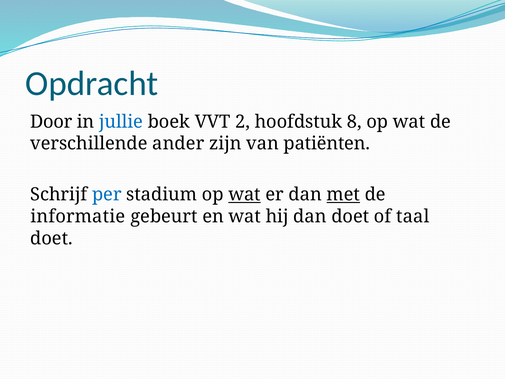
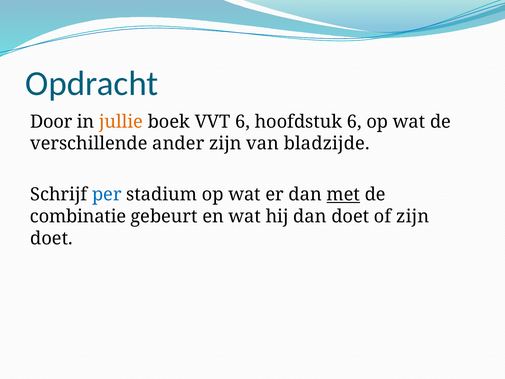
jullie colour: blue -> orange (121, 122)
VVT 2: 2 -> 6 (243, 122)
hoofdstuk 8: 8 -> 6 (354, 122)
patiënten: patiënten -> bladzijde (327, 143)
wat underline: present -> none (245, 194)
informatie: informatie -> combinatie (78, 216)
of taal: taal -> zijn (413, 216)
